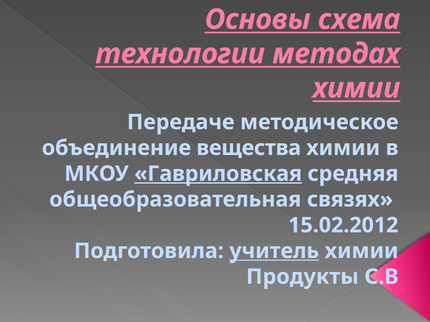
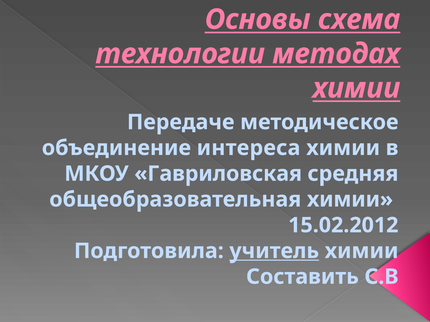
вещества: вещества -> интереса (249, 148)
Гавриловская underline: present -> none (218, 174)
общеобразовательная связях: связях -> химии (350, 200)
Продукты: Продукты -> Составить (302, 277)
